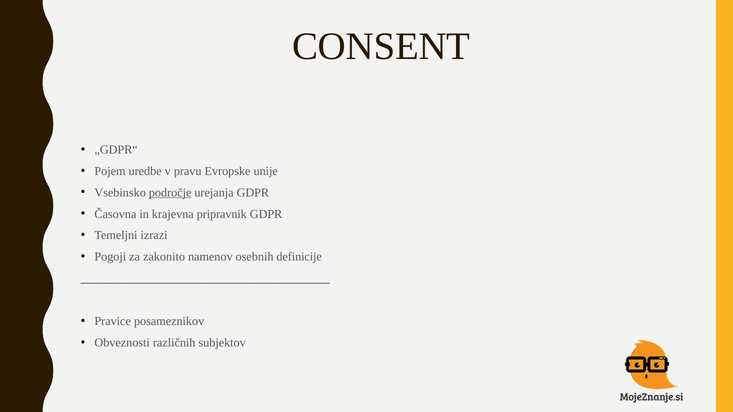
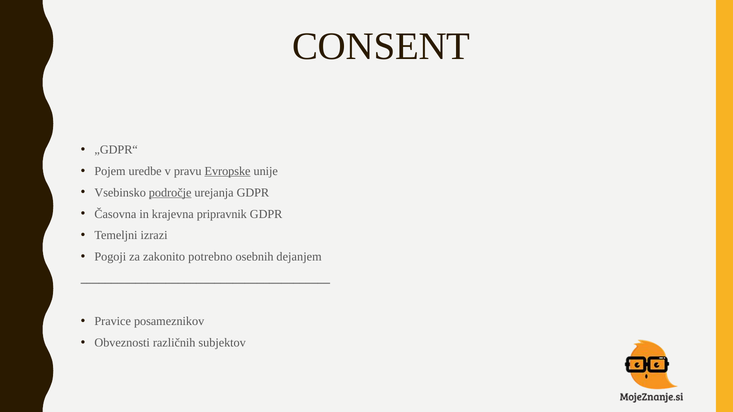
Evropske underline: none -> present (228, 171)
namenov: namenov -> potrebno (210, 257)
definicije: definicije -> dejanjem (299, 257)
